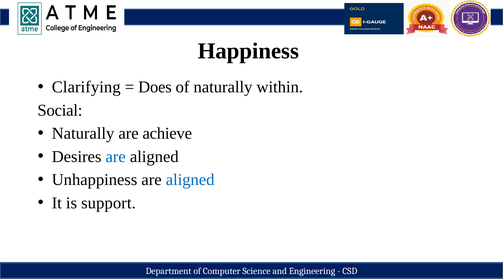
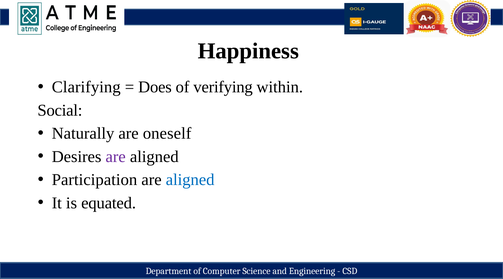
of naturally: naturally -> verifying (223, 87)
achieve: achieve -> oneself (167, 134)
are colour: blue -> purple (116, 157)
Unhappiness: Unhappiness -> Participation (95, 180)
support: support -> equated (109, 203)
